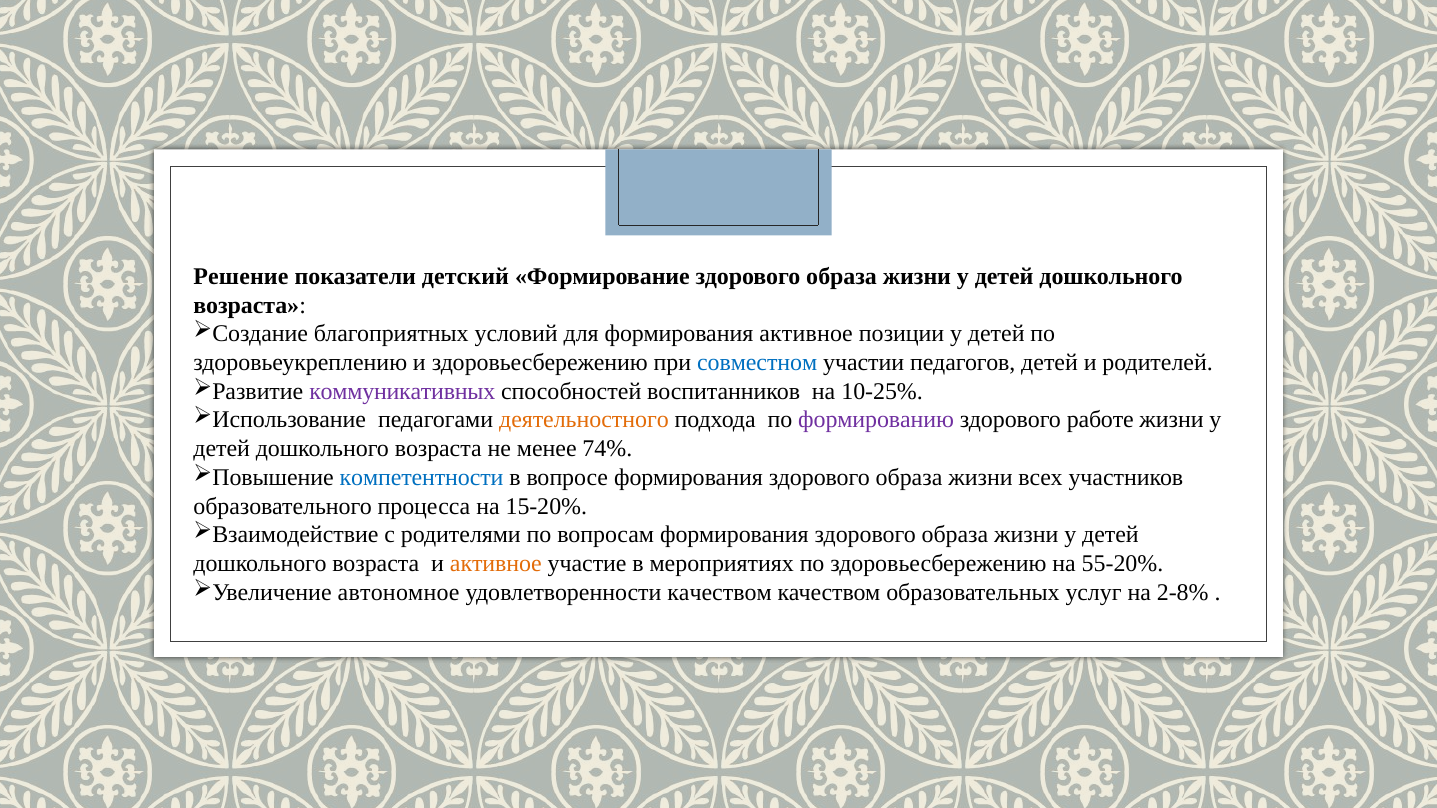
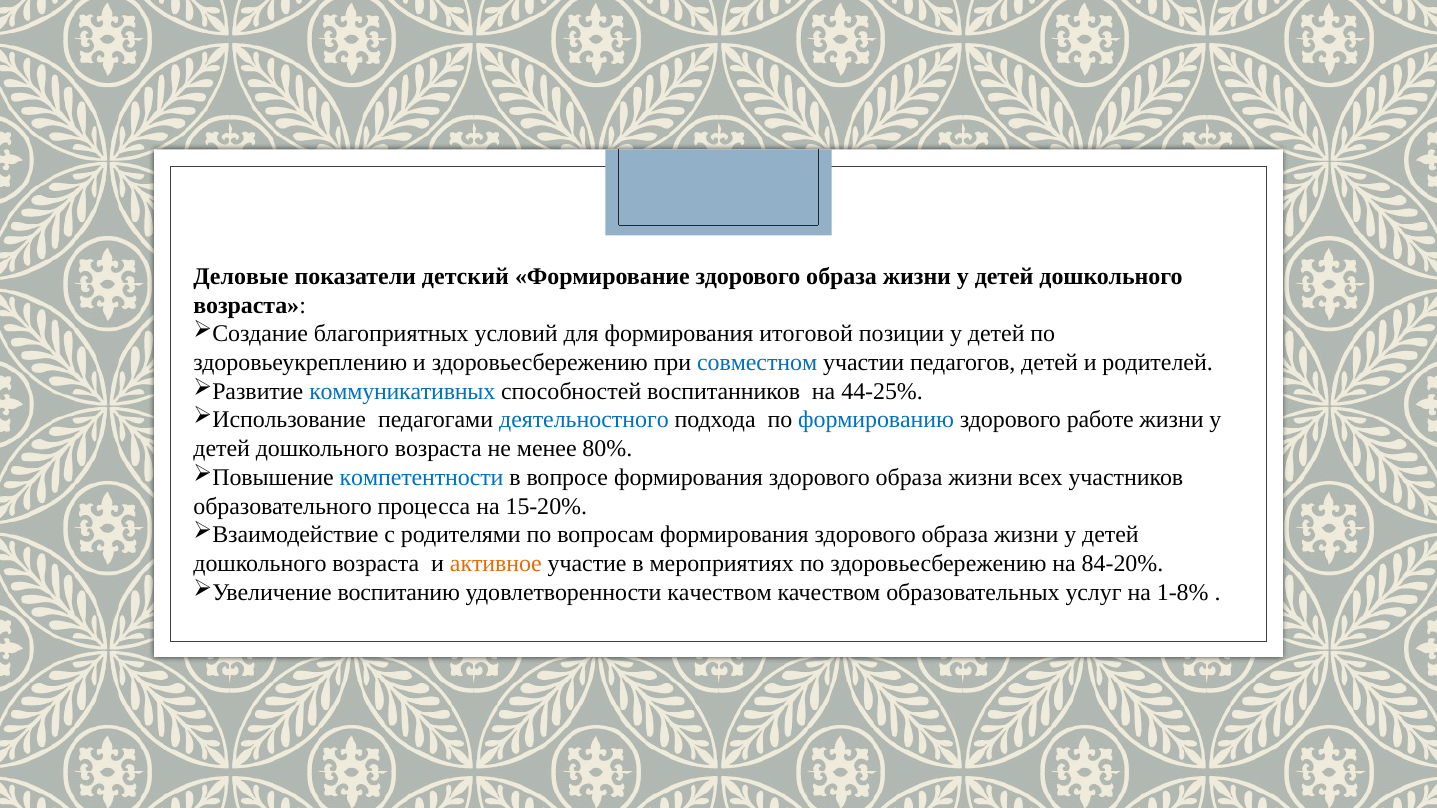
Решение: Решение -> Деловые (241, 277)
формирования активное: активное -> итоговой (806, 334)
коммуникативных colour: purple -> blue (402, 391)
10-25%: 10-25% -> 44-25% (882, 391)
деятельностного colour: orange -> blue (584, 420)
формированию colour: purple -> blue (876, 420)
74%: 74% -> 80% (607, 449)
55-20%: 55-20% -> 84-20% (1122, 564)
автономное: автономное -> воспитанию (399, 593)
2-8%: 2-8% -> 1-8% (1183, 593)
